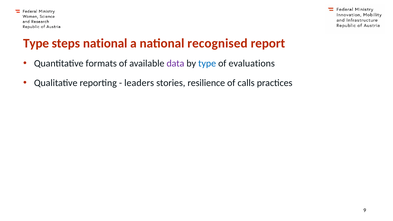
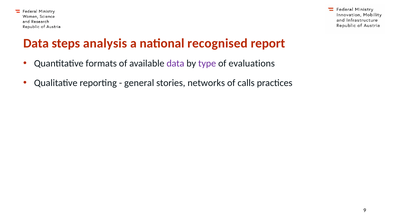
Type: Type -> Data (36, 43)
steps national: national -> analysis (105, 43)
type colour: blue -> purple (207, 63)
leaders: leaders -> general (139, 83)
resilience: resilience -> networks (206, 83)
